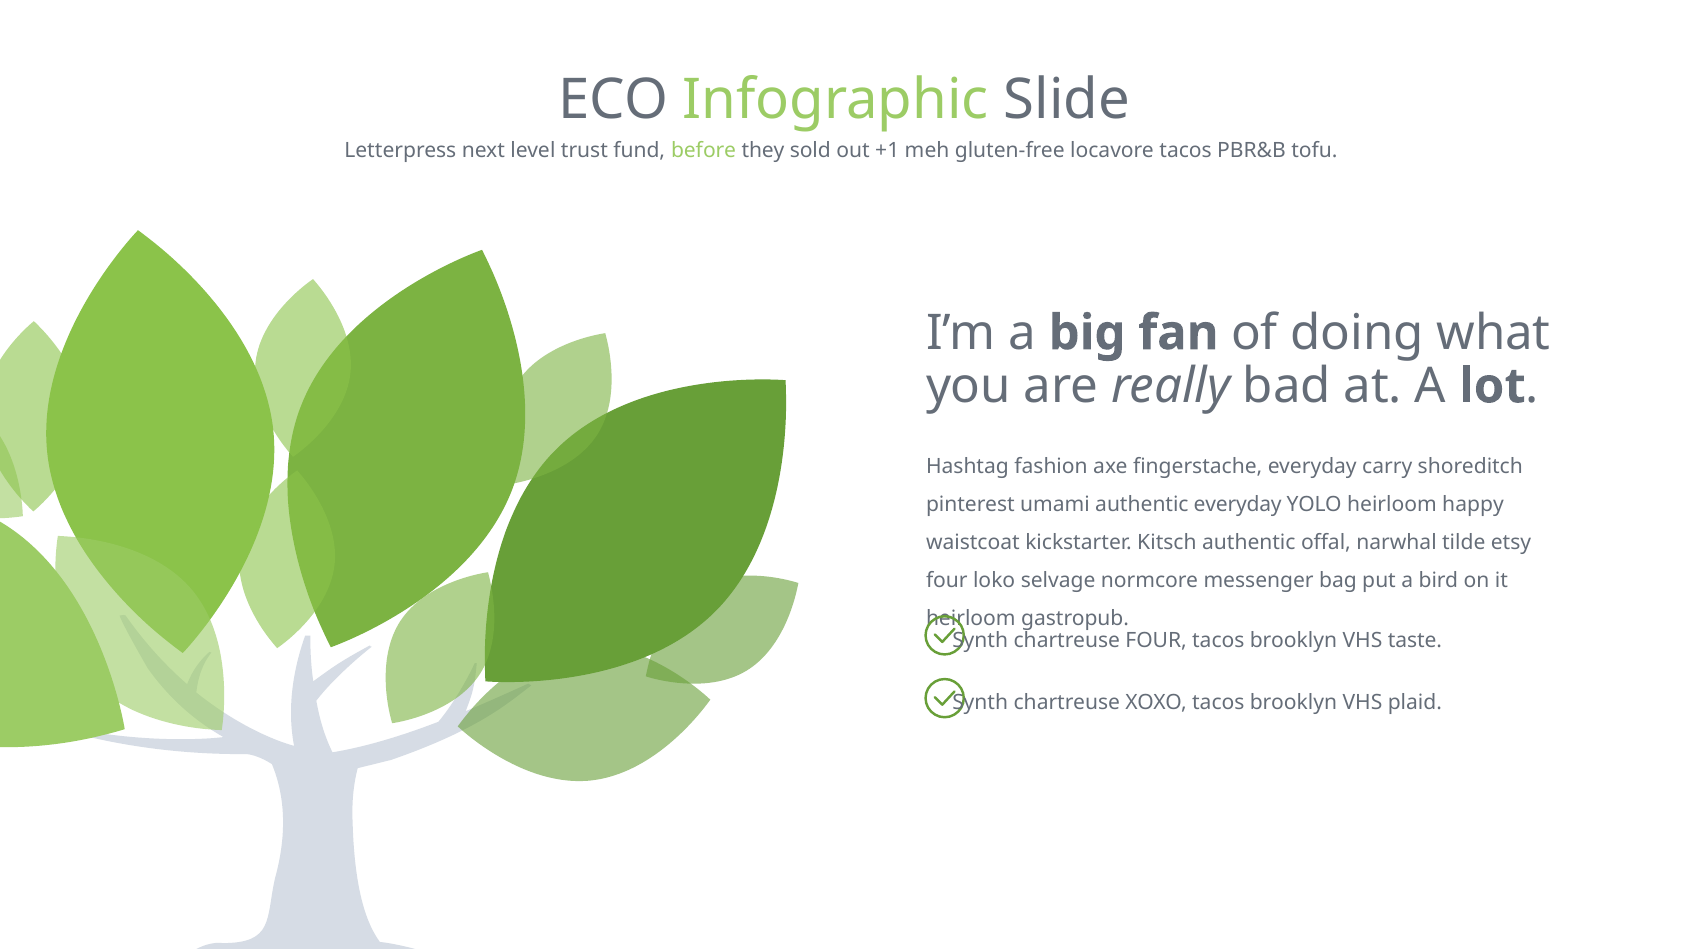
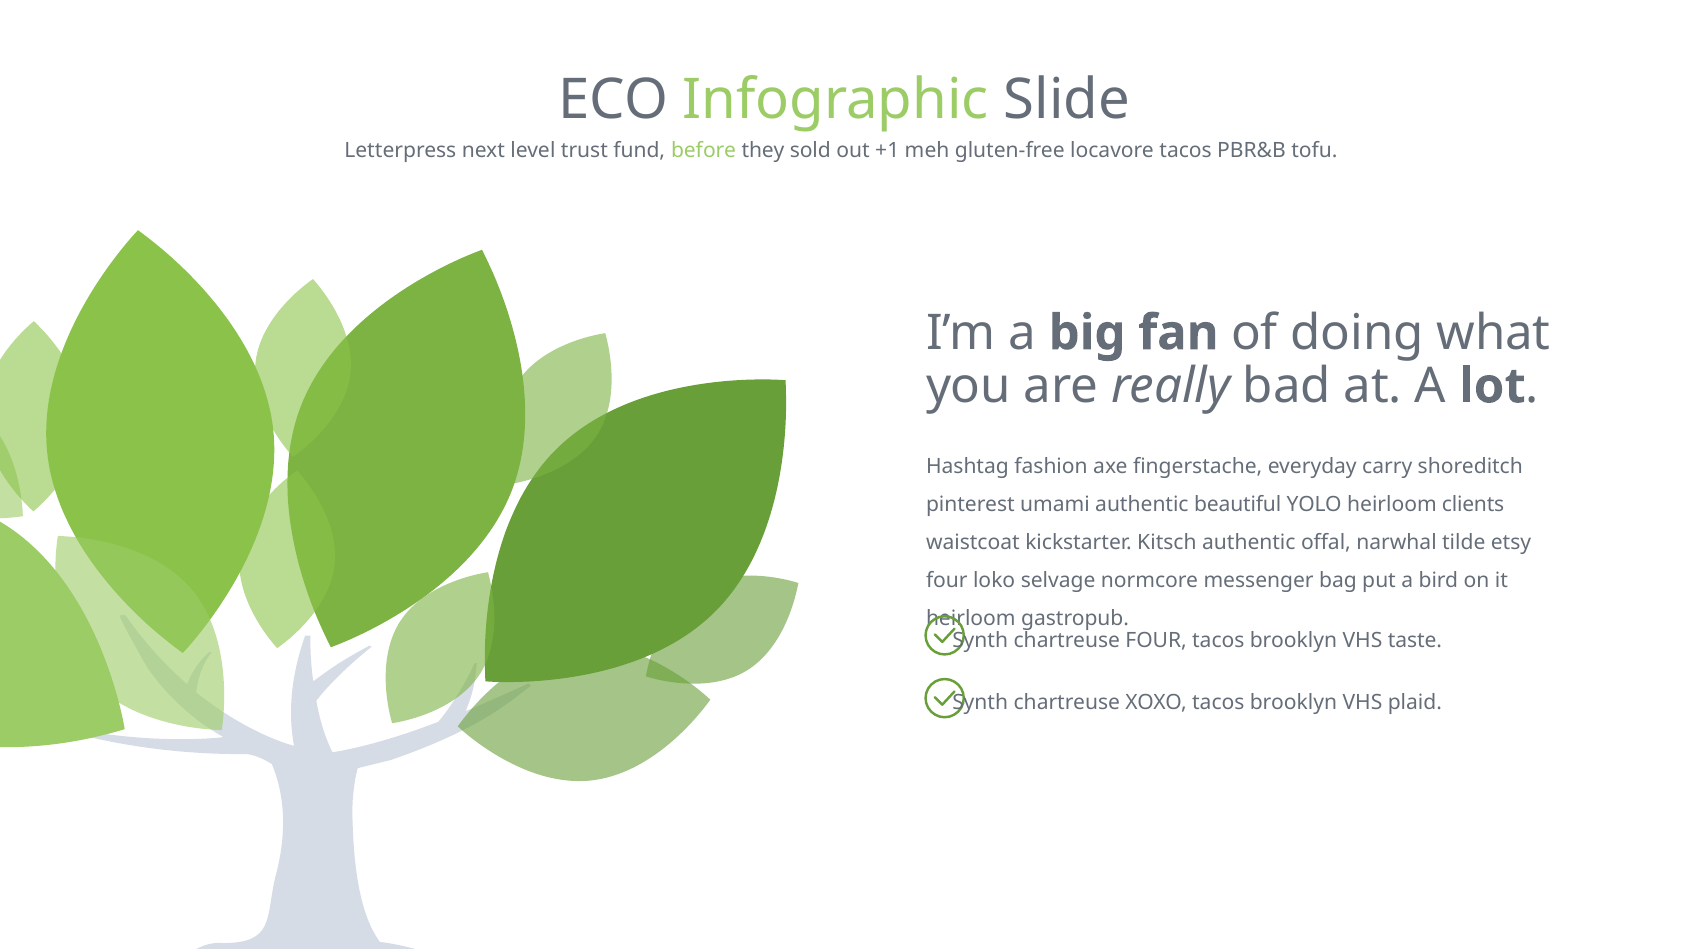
authentic everyday: everyday -> beautiful (1238, 504)
happy: happy -> clients (1473, 504)
